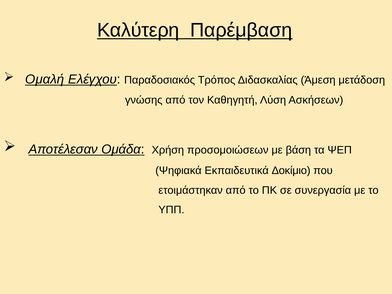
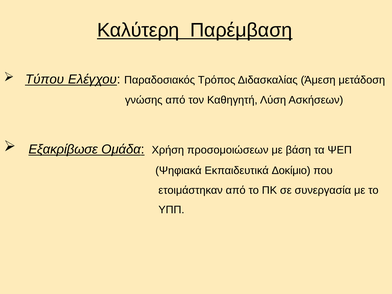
Ομαλή: Ομαλή -> Τύπου (45, 79)
Αποτέλεσαν: Αποτέλεσαν -> Εξακρίβωσε (63, 149)
